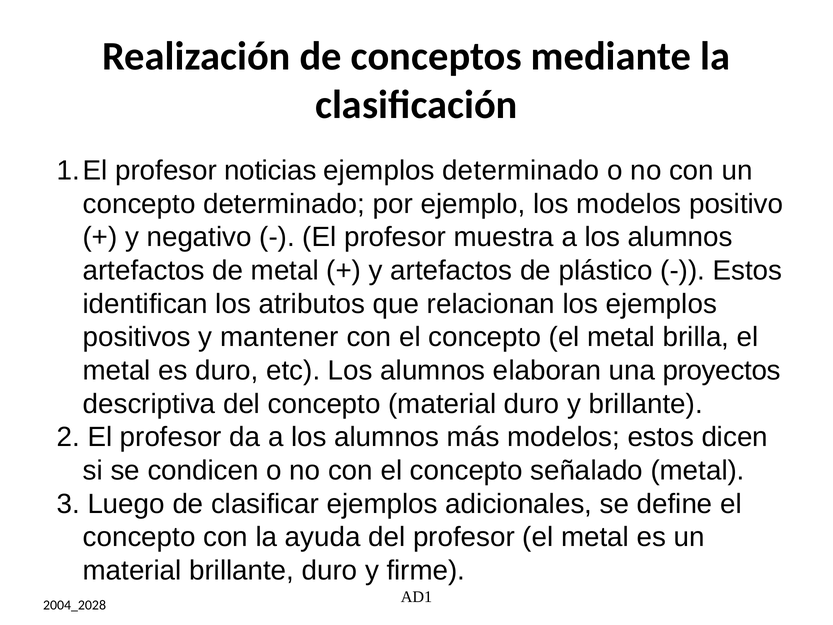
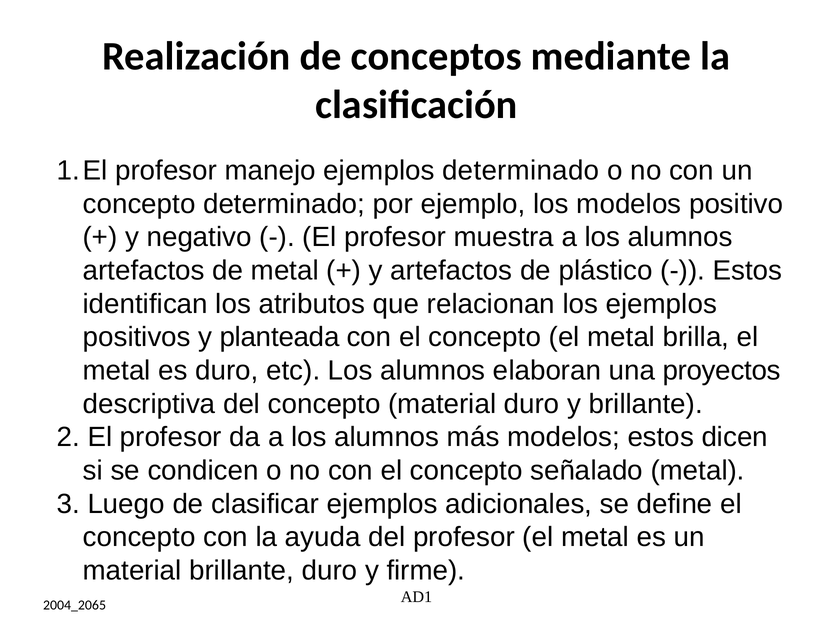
noticias: noticias -> manejo (270, 170)
mantener: mantener -> planteada (280, 337)
2004_2028: 2004_2028 -> 2004_2065 (75, 605)
